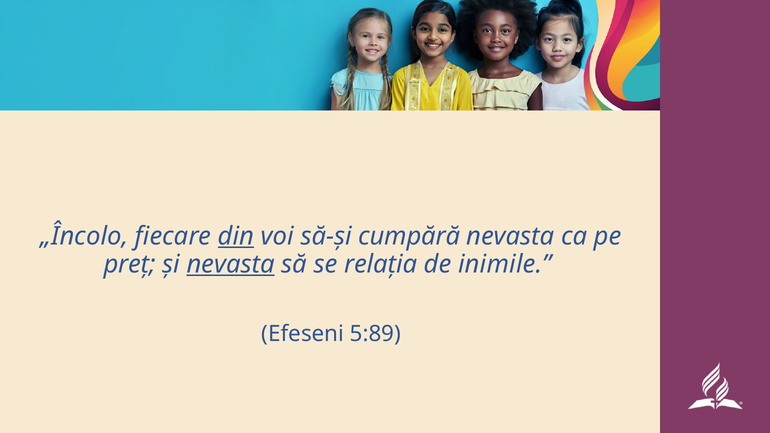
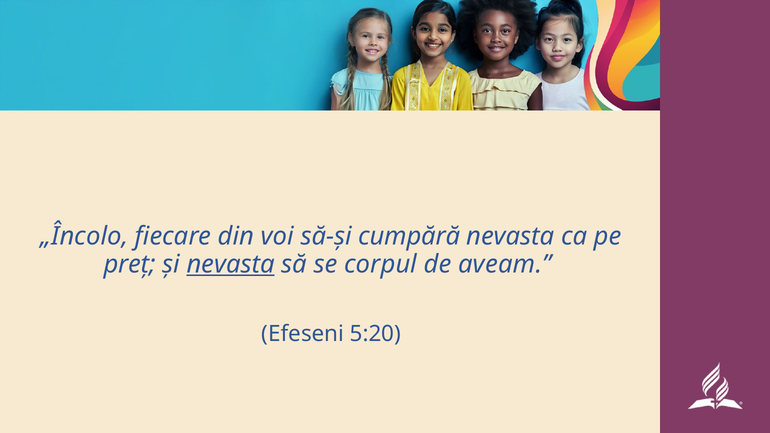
din underline: present -> none (236, 236)
relația: relația -> corpul (381, 264)
inimile: inimile -> aveam (505, 264)
5:89: 5:89 -> 5:20 (375, 334)
